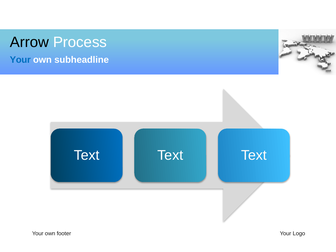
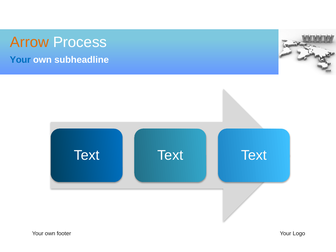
Arrow colour: black -> orange (29, 42)
